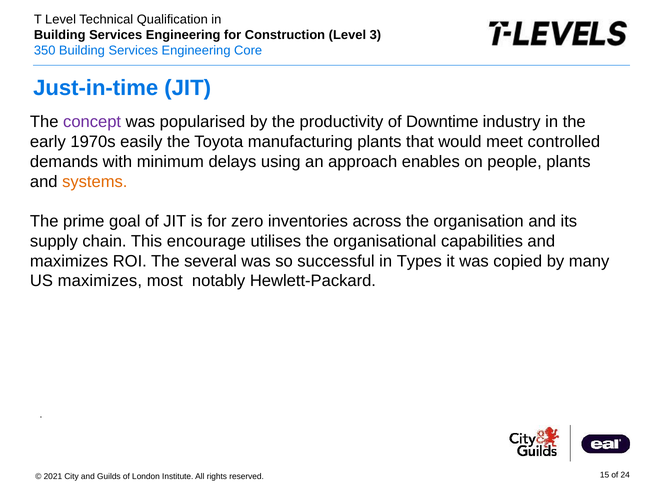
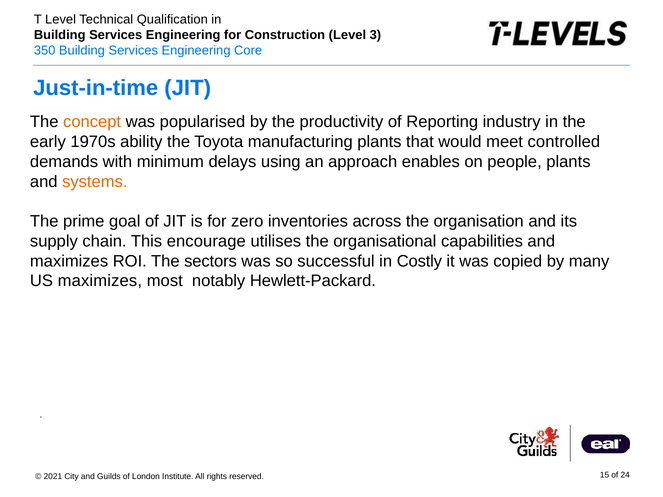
concept colour: purple -> orange (92, 122)
Downtime: Downtime -> Reporting (442, 122)
easily: easily -> ability (141, 142)
several: several -> sectors (211, 261)
Types: Types -> Costly (419, 261)
